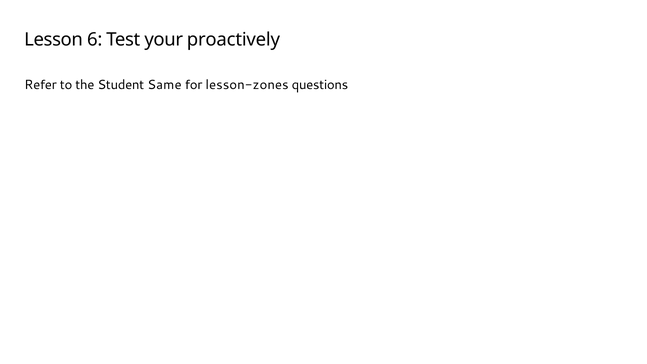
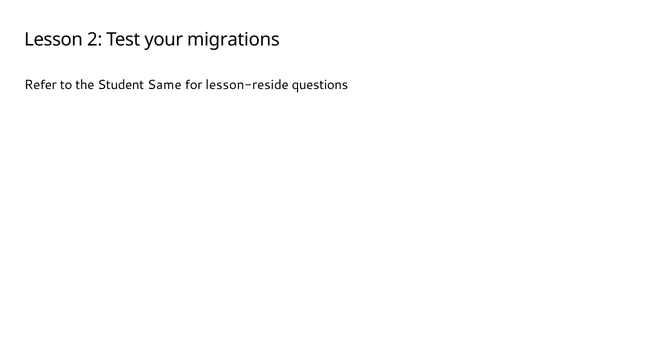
6: 6 -> 2 (95, 39)
proactively: proactively -> migrations (233, 39)
lesson-zones: lesson-zones -> lesson-reside (247, 85)
